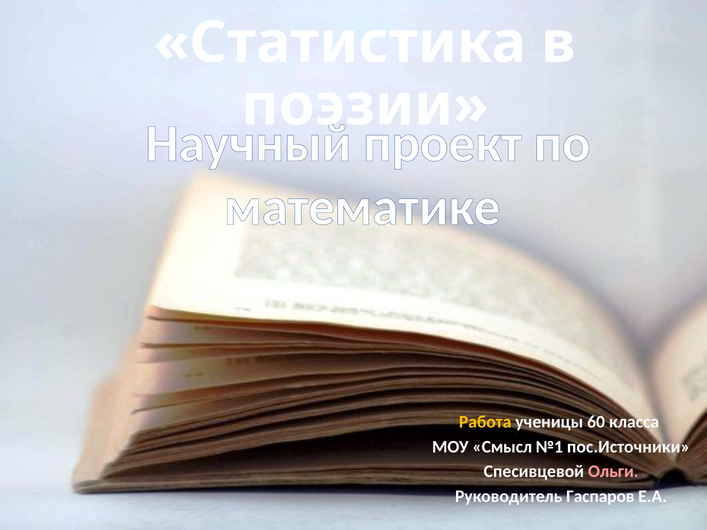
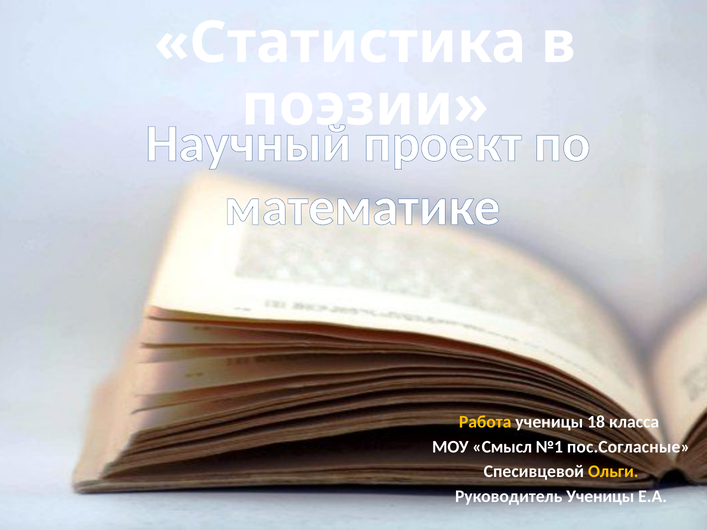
60: 60 -> 18 (596, 422)
пос.Источники: пос.Источники -> пос.Согласные (628, 447)
Ольги colour: pink -> yellow (613, 472)
Руководитель Гаспаров: Гаспаров -> Ученицы (600, 496)
